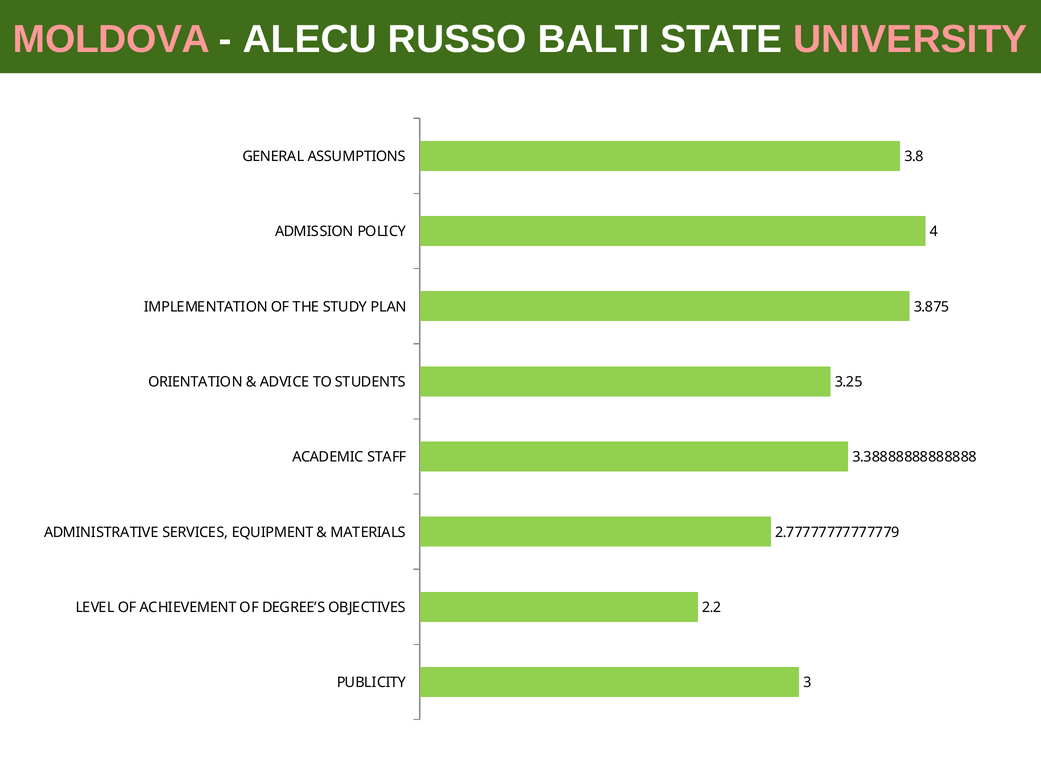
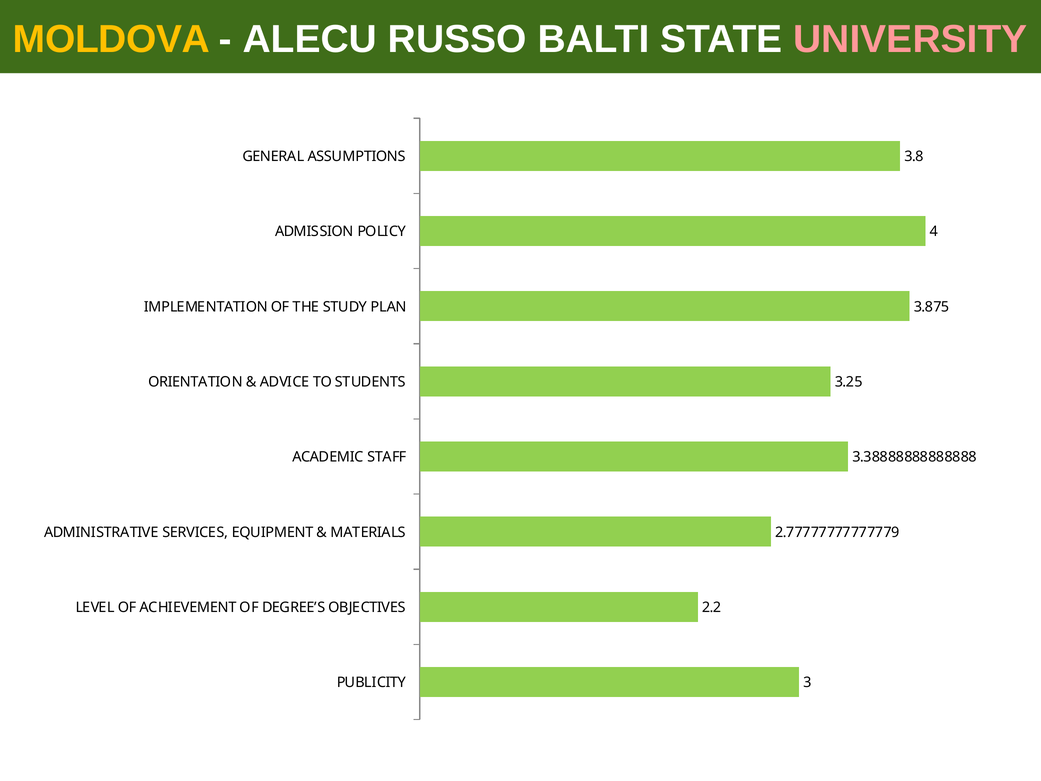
MOLDOVA colour: pink -> yellow (112, 39)
